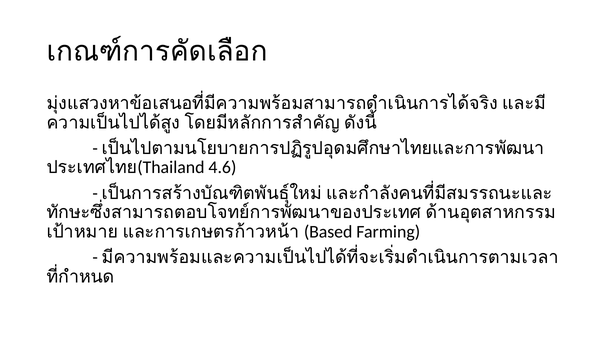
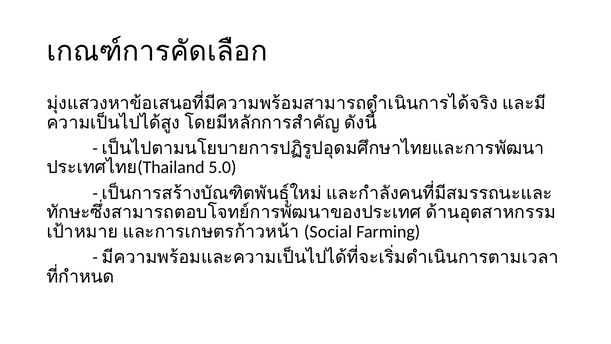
4.6: 4.6 -> 5.0 (222, 167)
Based: Based -> Social (328, 232)
